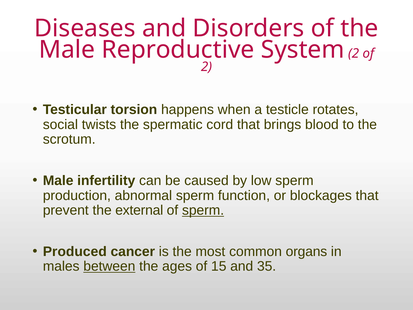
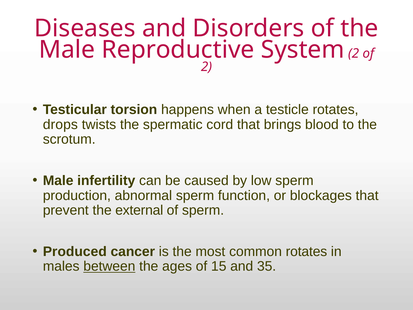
social: social -> drops (60, 124)
sperm underline: present -> none (203, 210)
common organs: organs -> rotates (306, 251)
